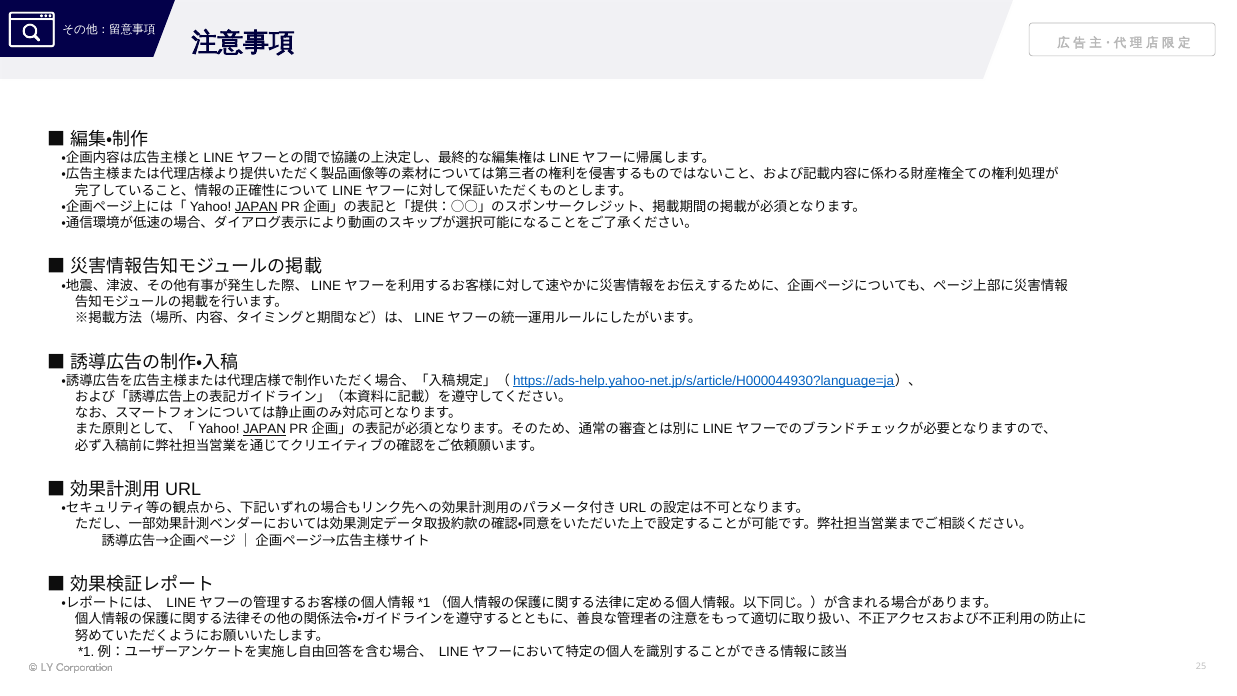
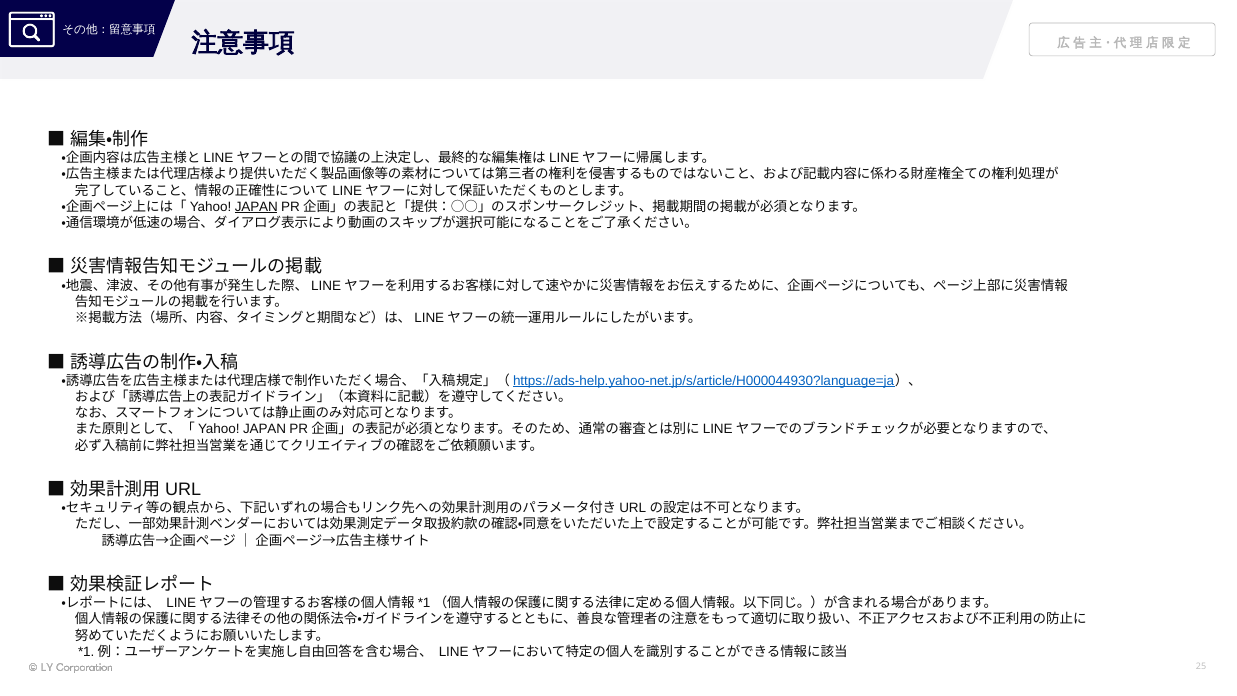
JAPAN underline: present -> none (265, 429)
